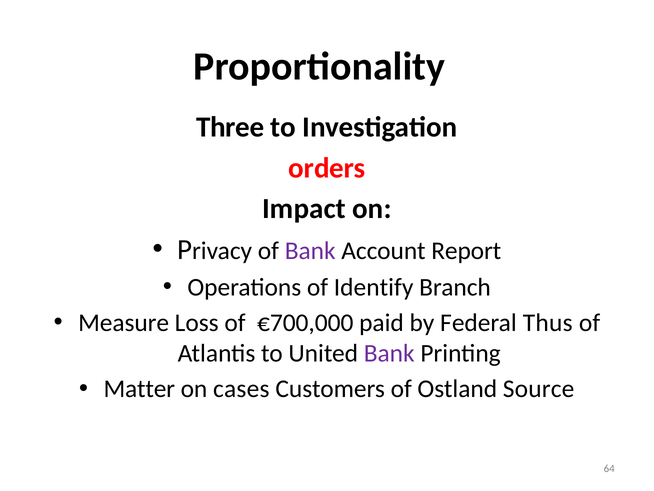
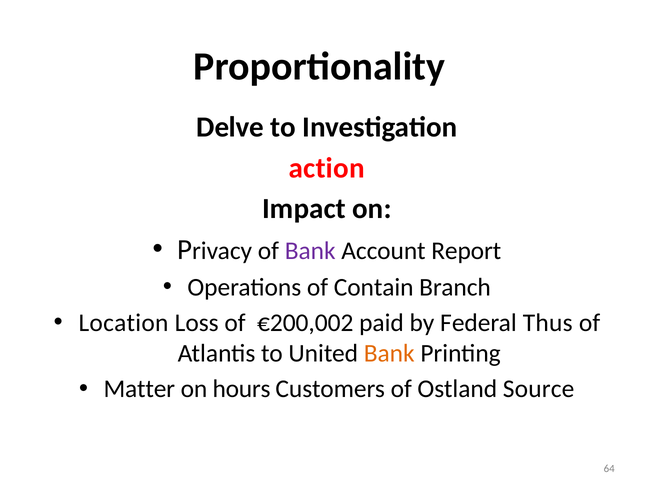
Three: Three -> Delve (230, 127)
orders: orders -> action (327, 168)
Identify: Identify -> Contain (374, 287)
Measure: Measure -> Location (123, 322)
€700,000: €700,000 -> €200,002 (305, 322)
Bank colour: purple -> orange (389, 353)
cases: cases -> hours (242, 389)
